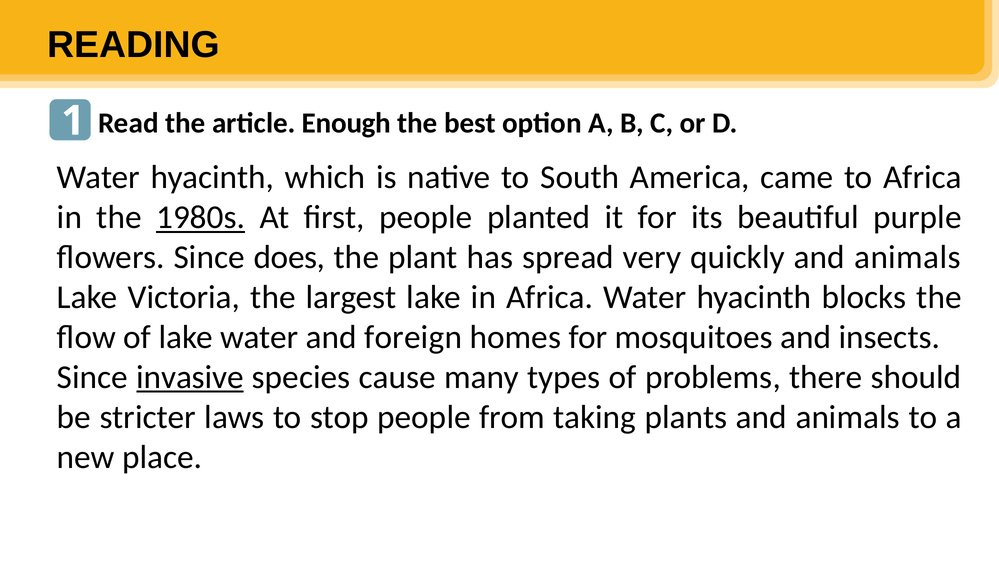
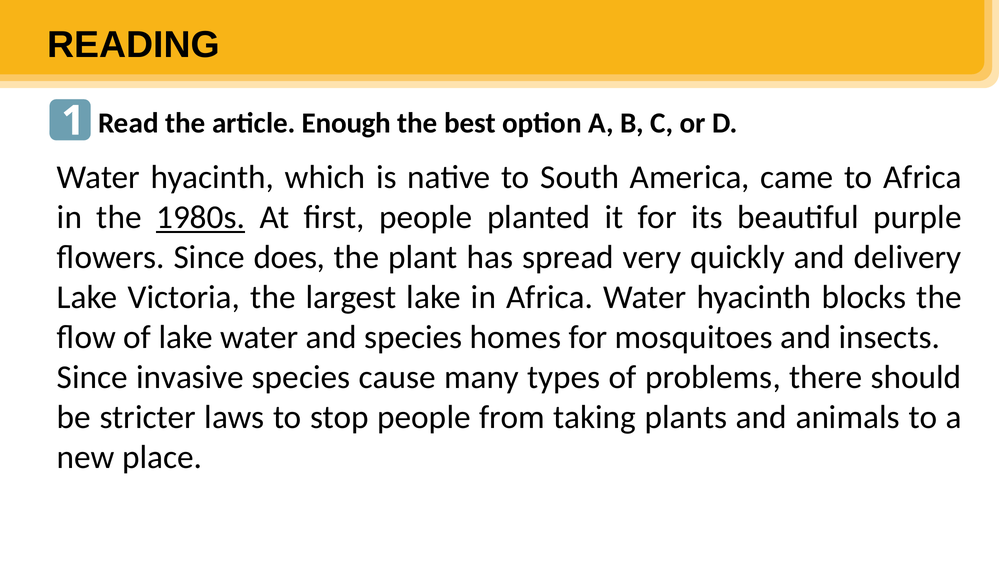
quickly and animals: animals -> delivery (908, 257)
and foreign: foreign -> species (413, 337)
invasive underline: present -> none (190, 377)
